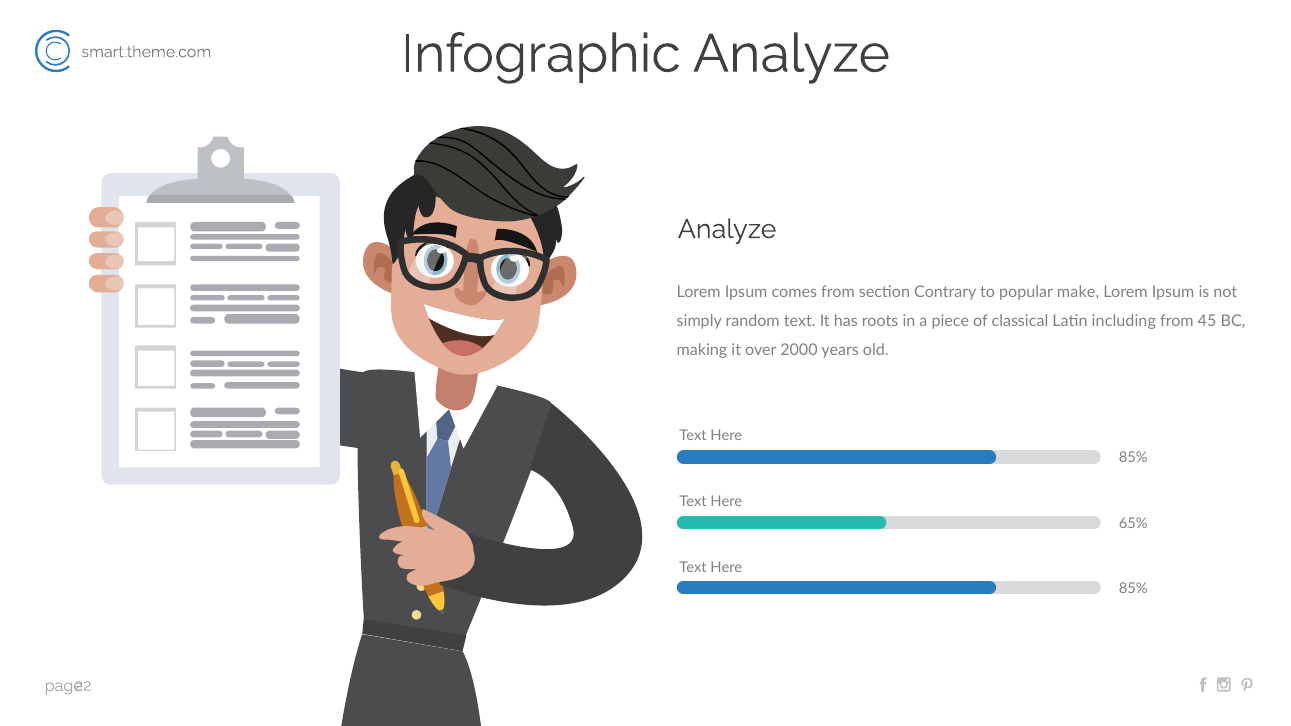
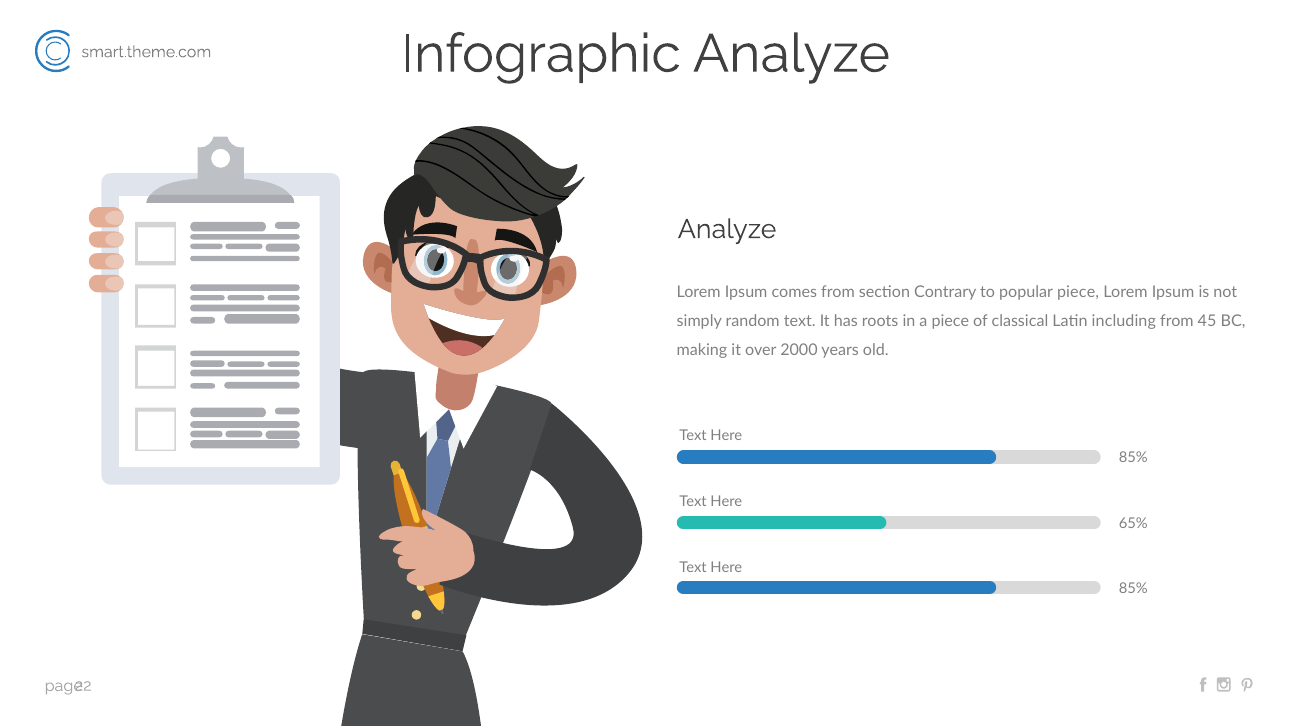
popular make: make -> piece (1078, 292)
